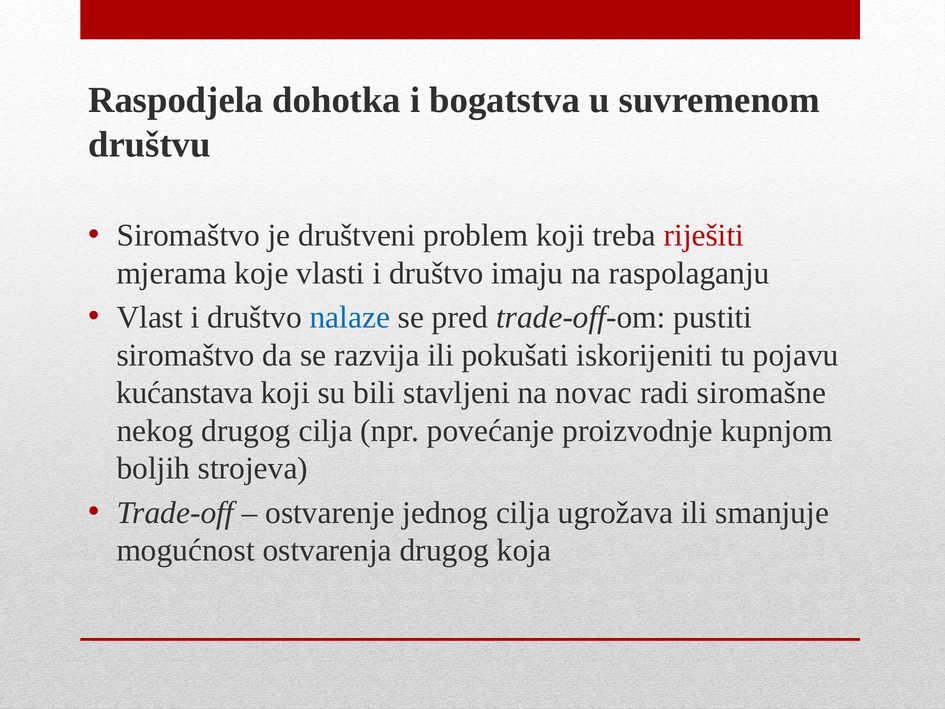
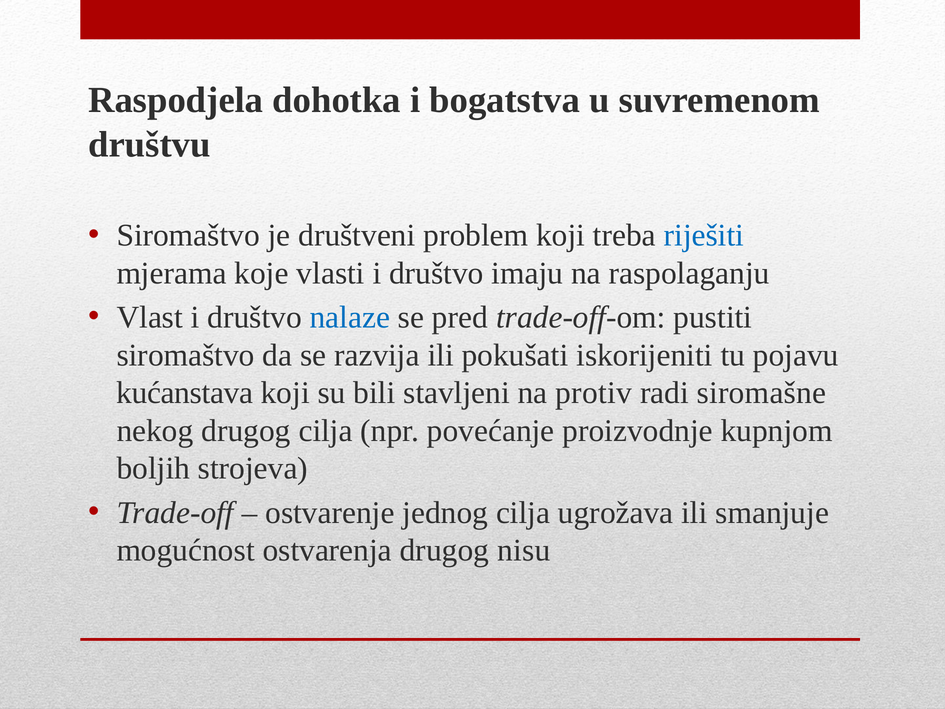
riješiti colour: red -> blue (704, 235)
novac: novac -> protiv (594, 393)
koja: koja -> nisu (524, 550)
